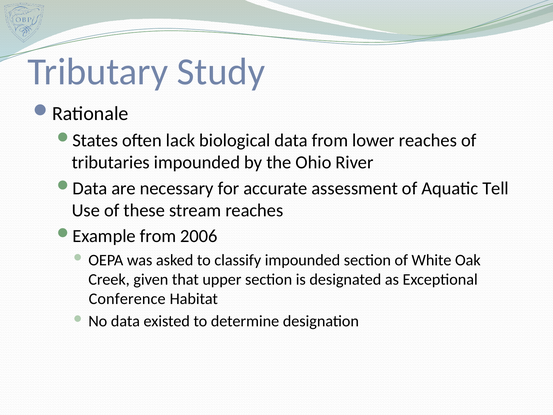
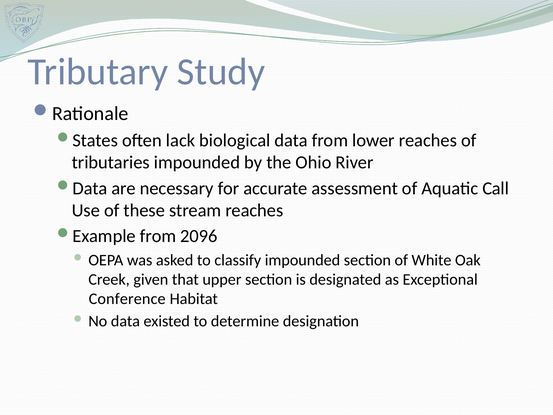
Tell: Tell -> Call (496, 188)
2006: 2006 -> 2096 (199, 236)
